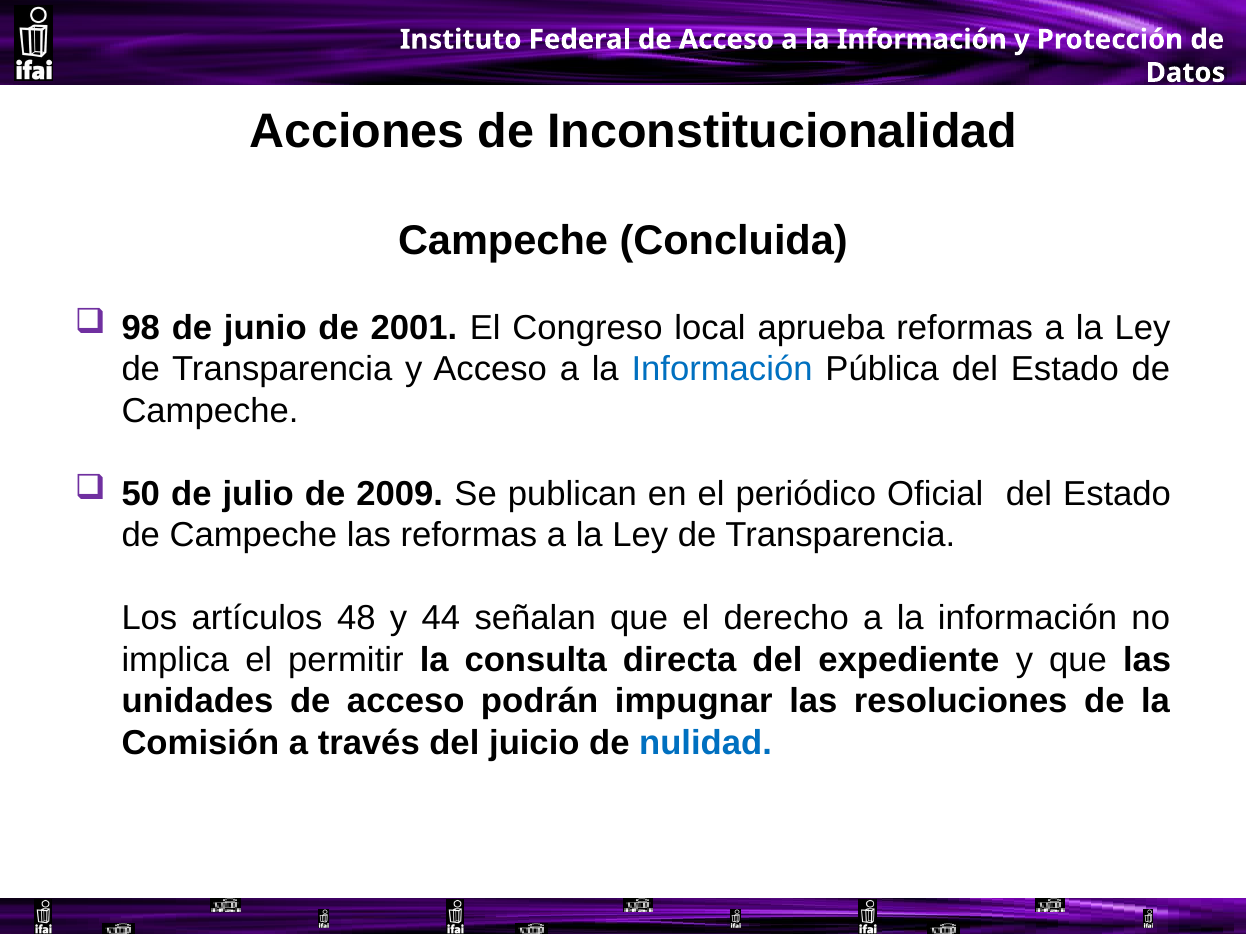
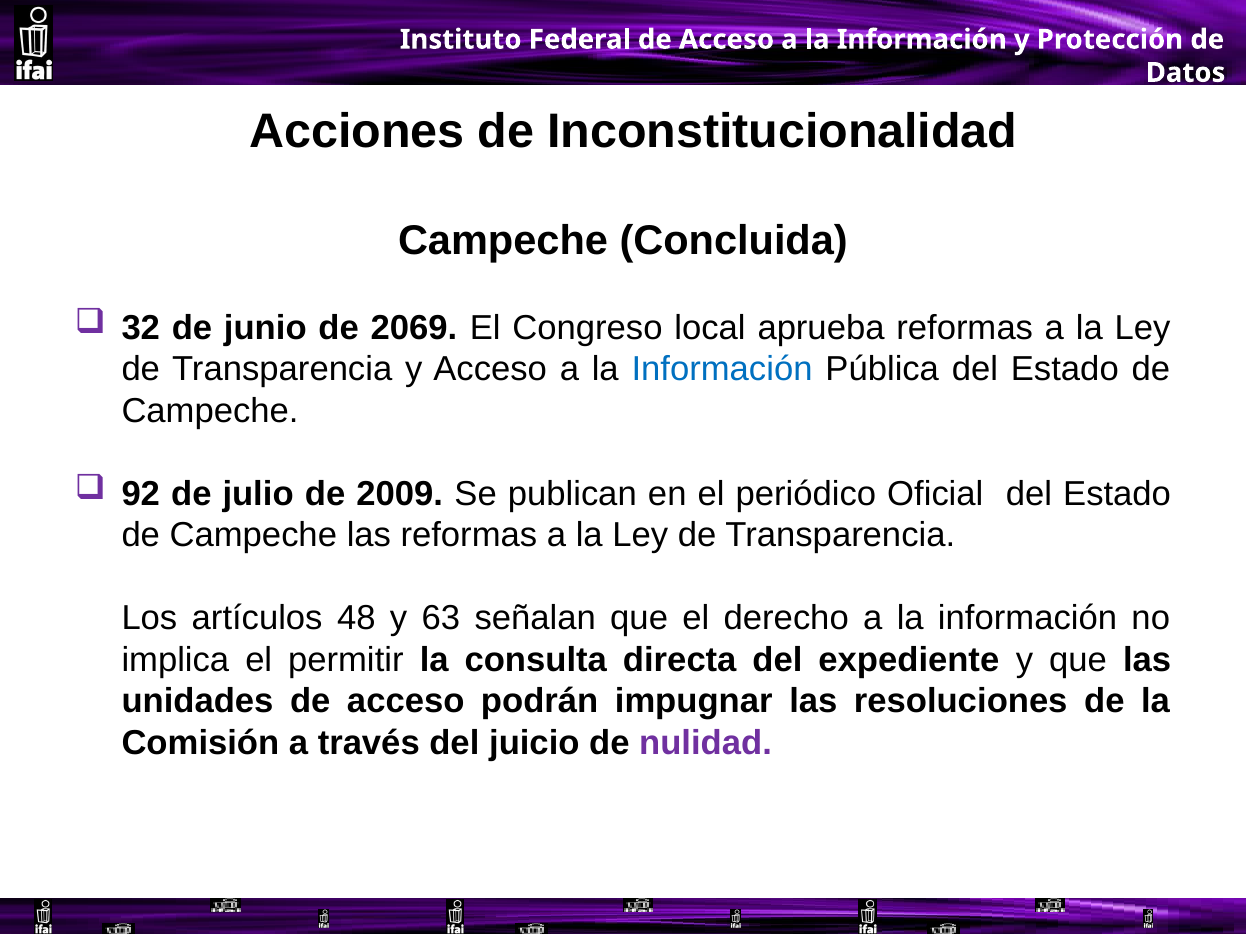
98: 98 -> 32 (141, 328)
2001: 2001 -> 2069 (414, 328)
50: 50 -> 92 (141, 494)
44: 44 -> 63 (441, 619)
nulidad colour: blue -> purple (706, 743)
